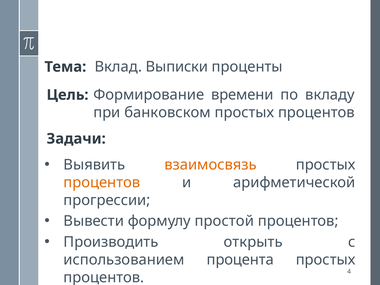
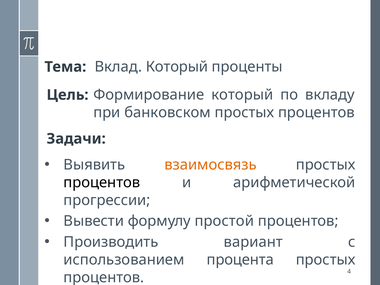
Вклад Выписки: Выписки -> Который (177, 67)
Формирование времени: времени -> который (242, 95)
процентов colour: orange -> black (102, 182)
открыть: открыть -> вариант (253, 242)
